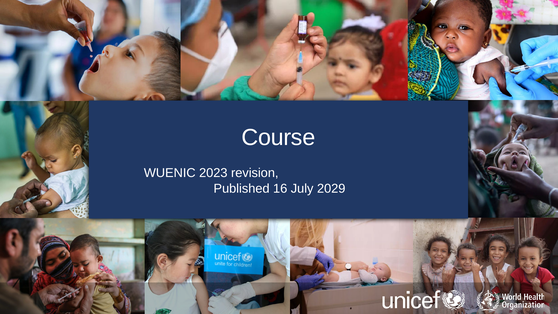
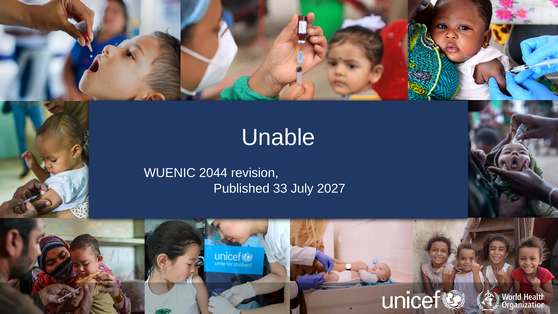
Course: Course -> Unable (278, 137)
2023: 2023 -> 2044 (213, 173)
16: 16 -> 33 (280, 188)
2029: 2029 -> 2027 (331, 188)
